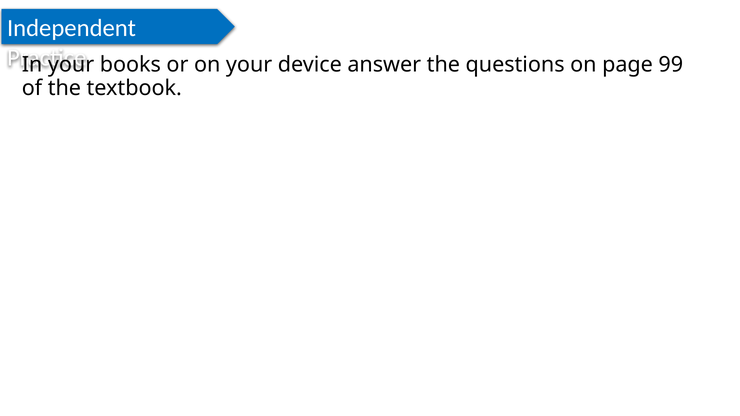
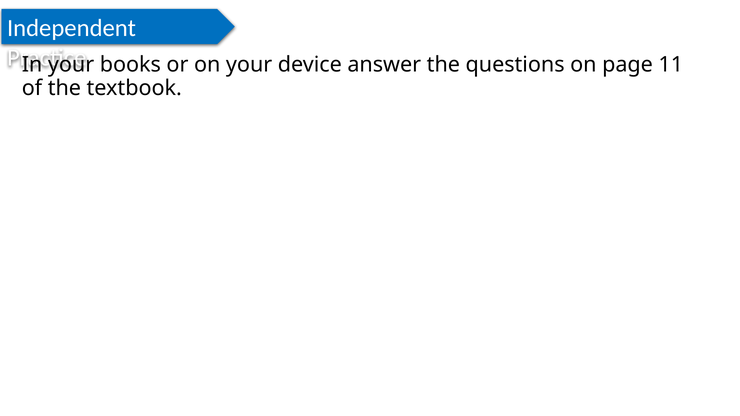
99: 99 -> 11 (671, 65)
